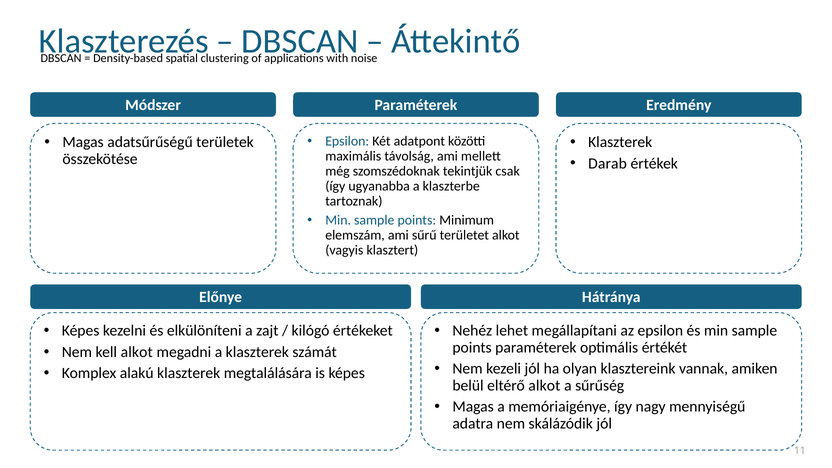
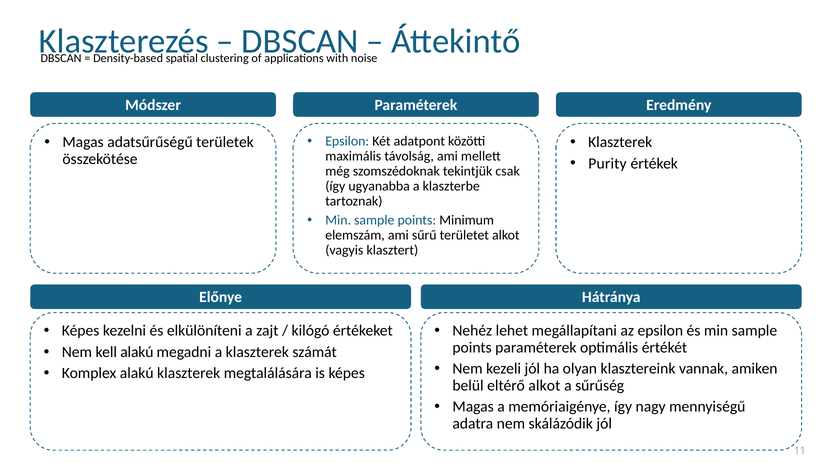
Darab: Darab -> Purity (608, 163)
kell alkot: alkot -> alakú (137, 352)
